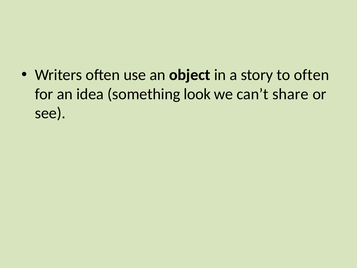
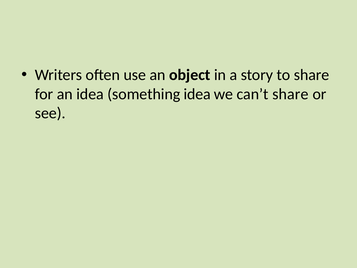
to often: often -> share (312, 75)
something look: look -> idea (197, 94)
